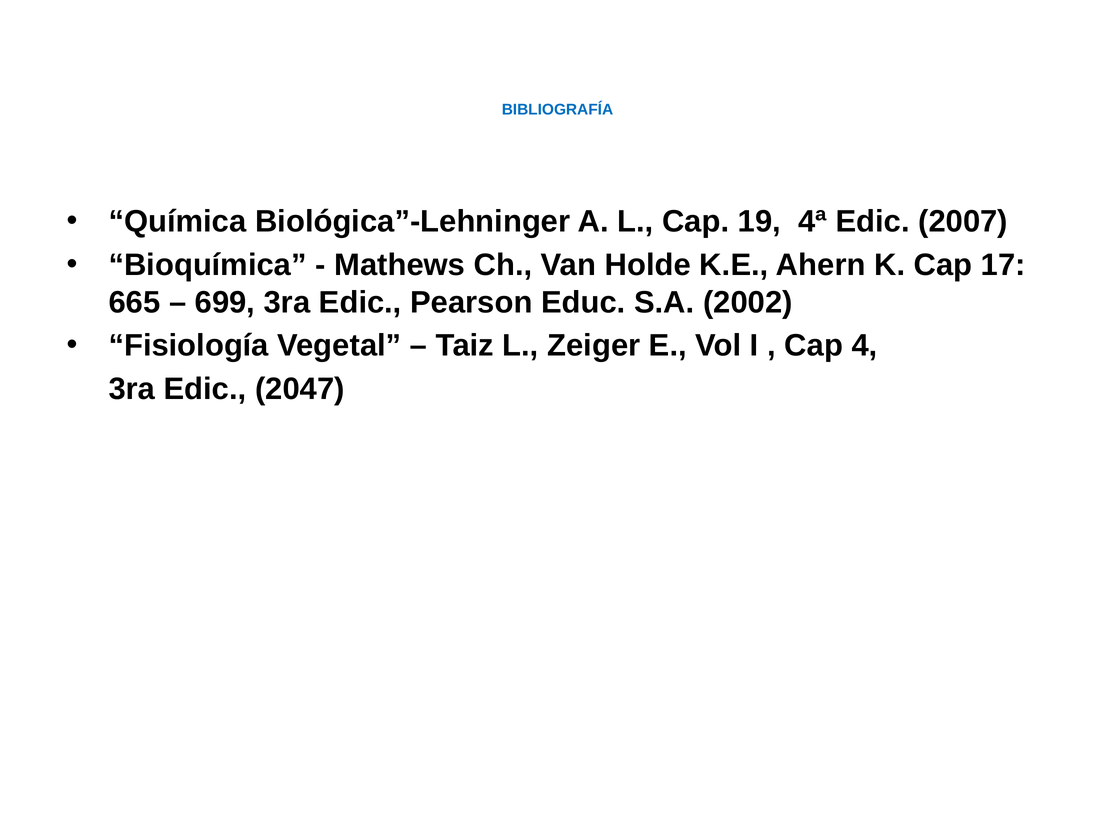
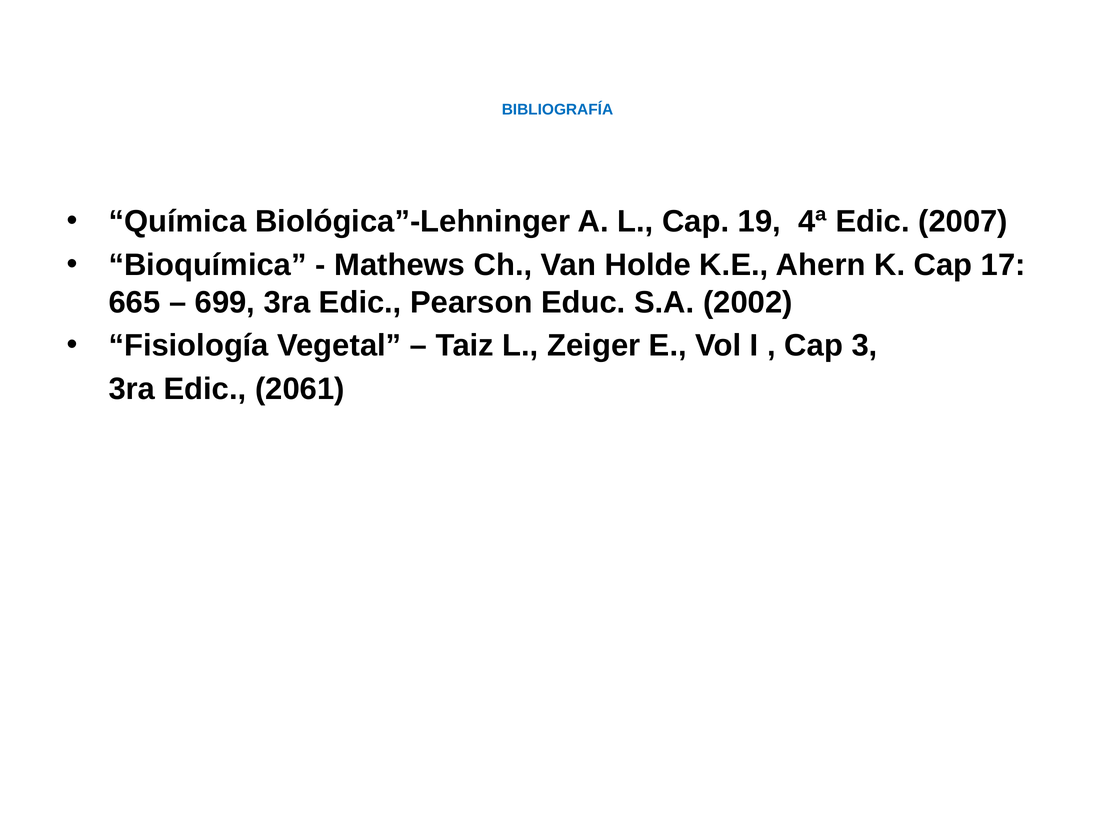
4: 4 -> 3 (865, 345)
2047: 2047 -> 2061 (300, 389)
